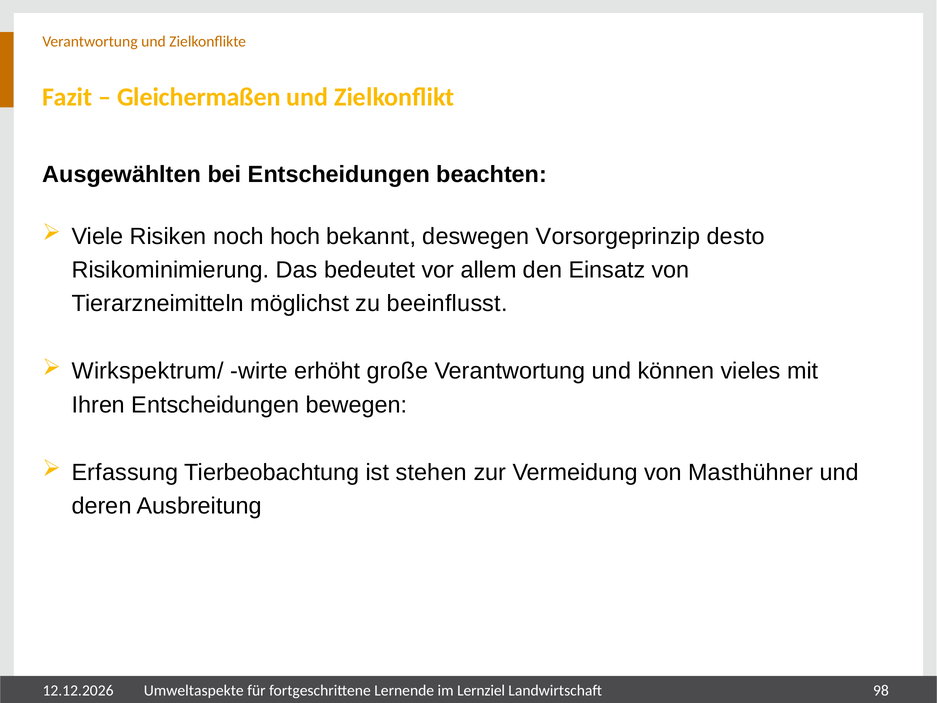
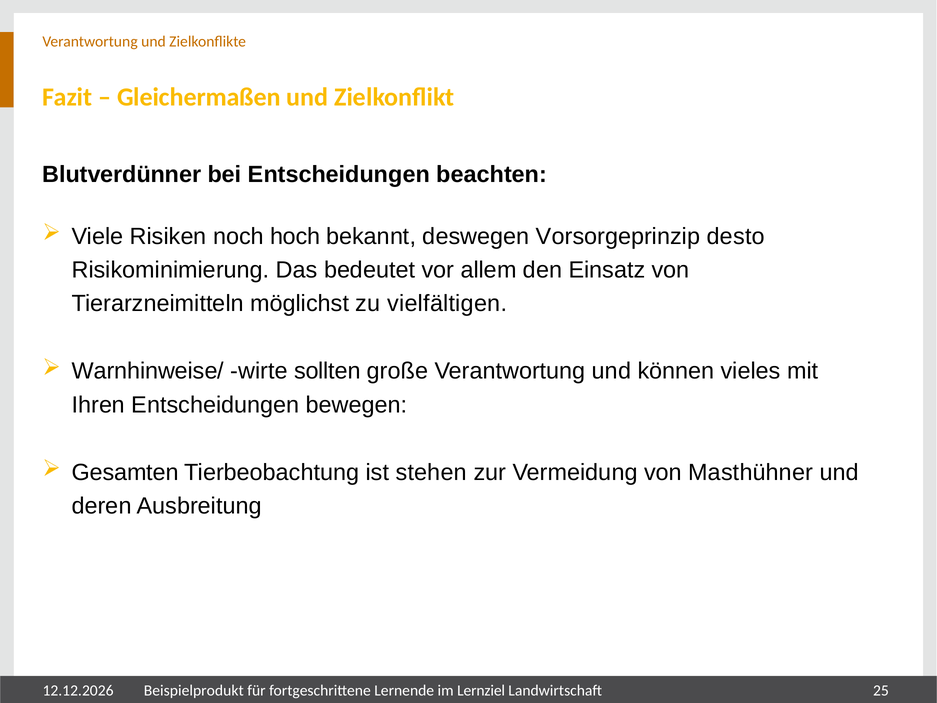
Ausgewählten: Ausgewählten -> Blutverdünner (122, 174)
beeinflusst: beeinflusst -> vielfältigen (447, 304)
Wirkspektrum/: Wirkspektrum/ -> Warnhinweise/ (148, 371)
erhöht: erhöht -> sollten (327, 371)
Erfassung: Erfassung -> Gesamten (125, 472)
Umweltaspekte: Umweltaspekte -> Beispielprodukt (194, 690)
98: 98 -> 25 (881, 690)
